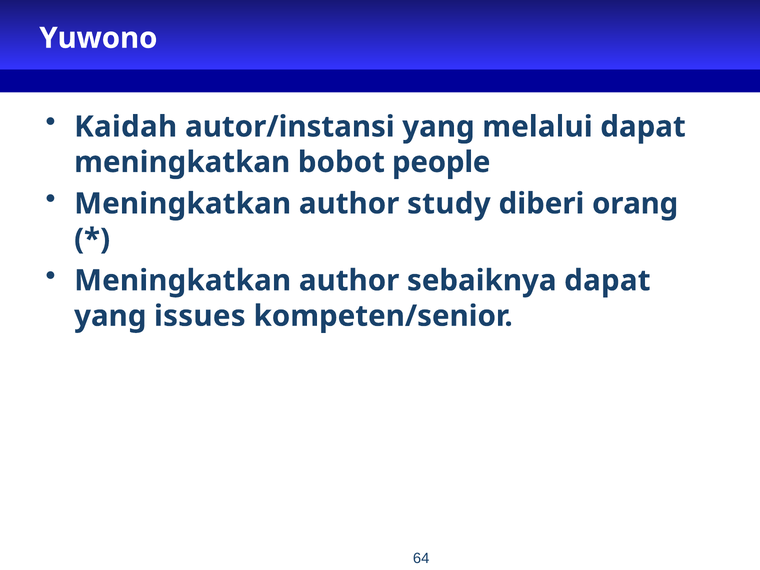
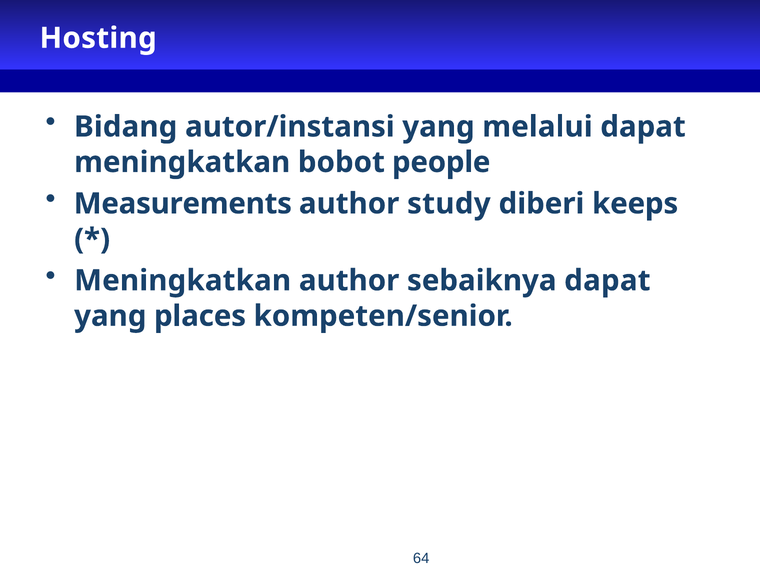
Yuwono: Yuwono -> Hosting (98, 38)
Kaidah: Kaidah -> Bidang (126, 127)
Meningkatkan: Meningkatkan -> Measurements (183, 204)
orang: orang -> keeps (635, 204)
issues: issues -> places (200, 316)
